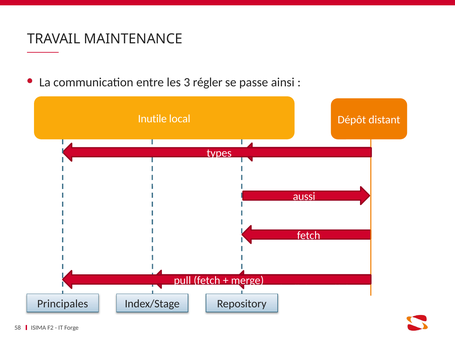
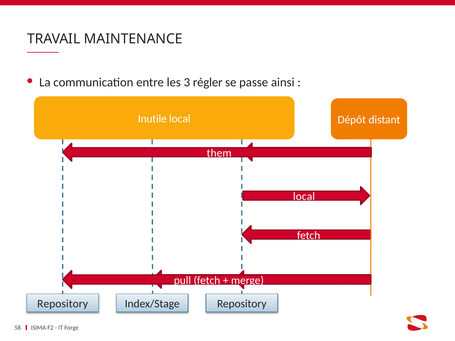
types: types -> them (219, 153)
aussi: aussi -> local (304, 197)
Principales: Principales -> Repository (63, 304)
